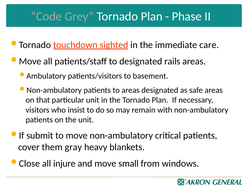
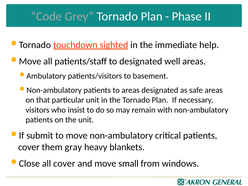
care: care -> help (209, 45)
rails: rails -> well (172, 61)
all injure: injure -> cover (64, 164)
